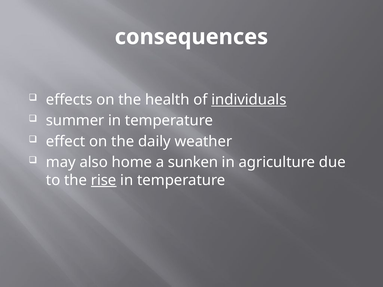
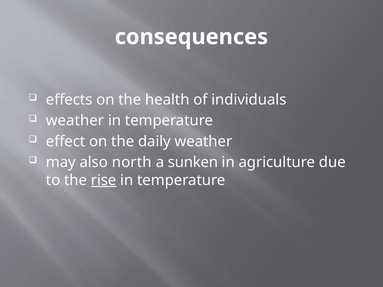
individuals underline: present -> none (249, 100)
summer: summer -> weather (75, 121)
home: home -> north (132, 162)
